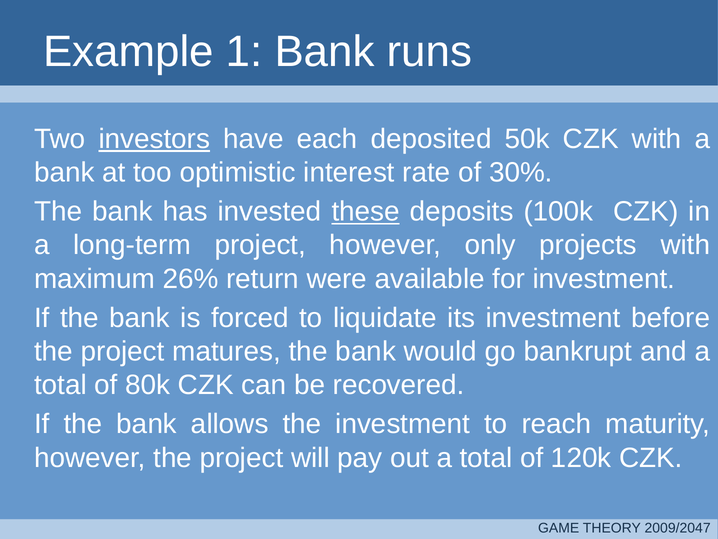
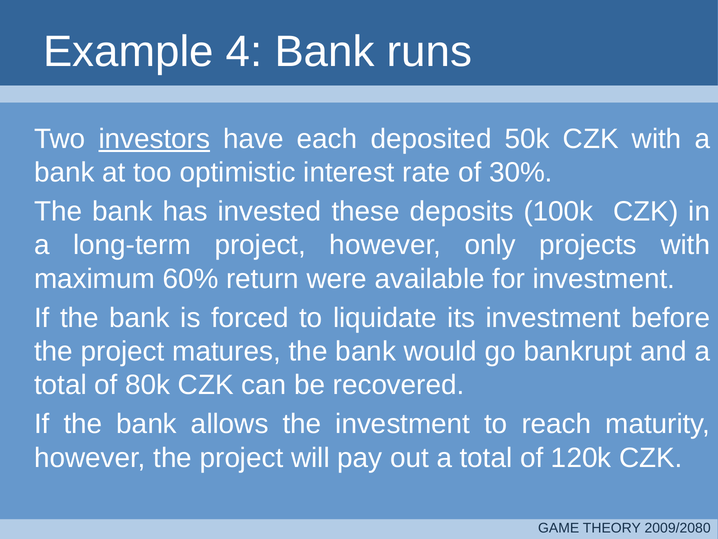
1: 1 -> 4 (244, 52)
these underline: present -> none (366, 211)
26%: 26% -> 60% (191, 279)
2009/2047: 2009/2047 -> 2009/2080 (678, 528)
